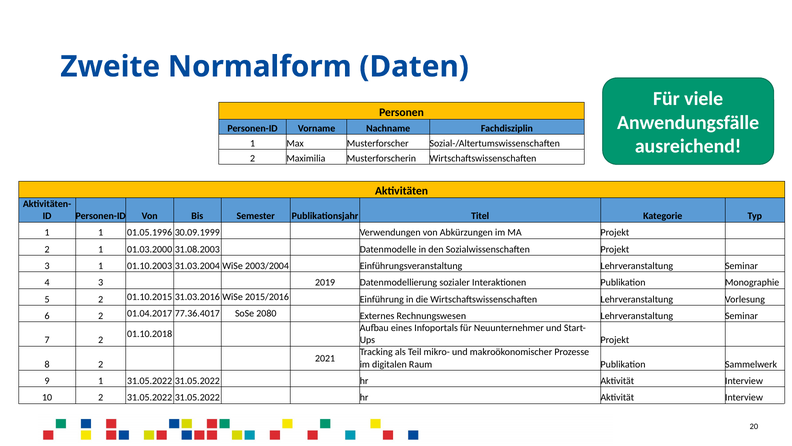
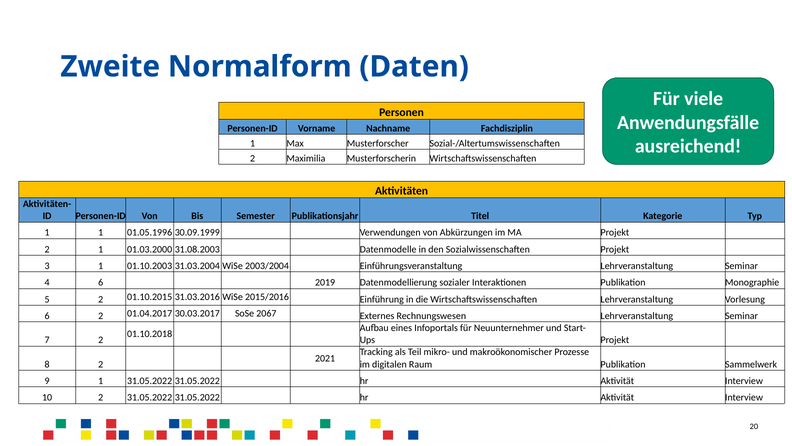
4 3: 3 -> 6 (101, 282)
77.36.4017: 77.36.4017 -> 30.03.2017 (197, 313)
2080: 2080 -> 2067 (266, 313)
